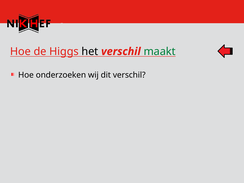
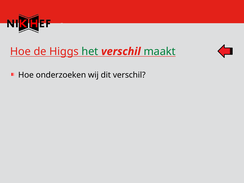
het colour: black -> green (90, 51)
